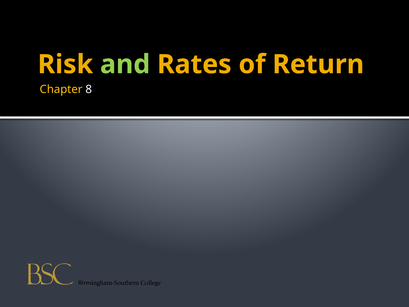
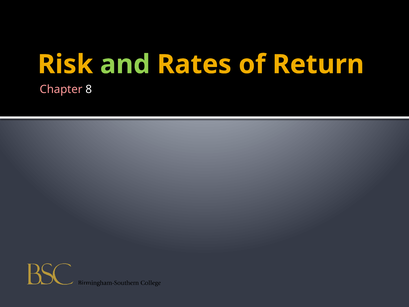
Chapter colour: yellow -> pink (61, 89)
